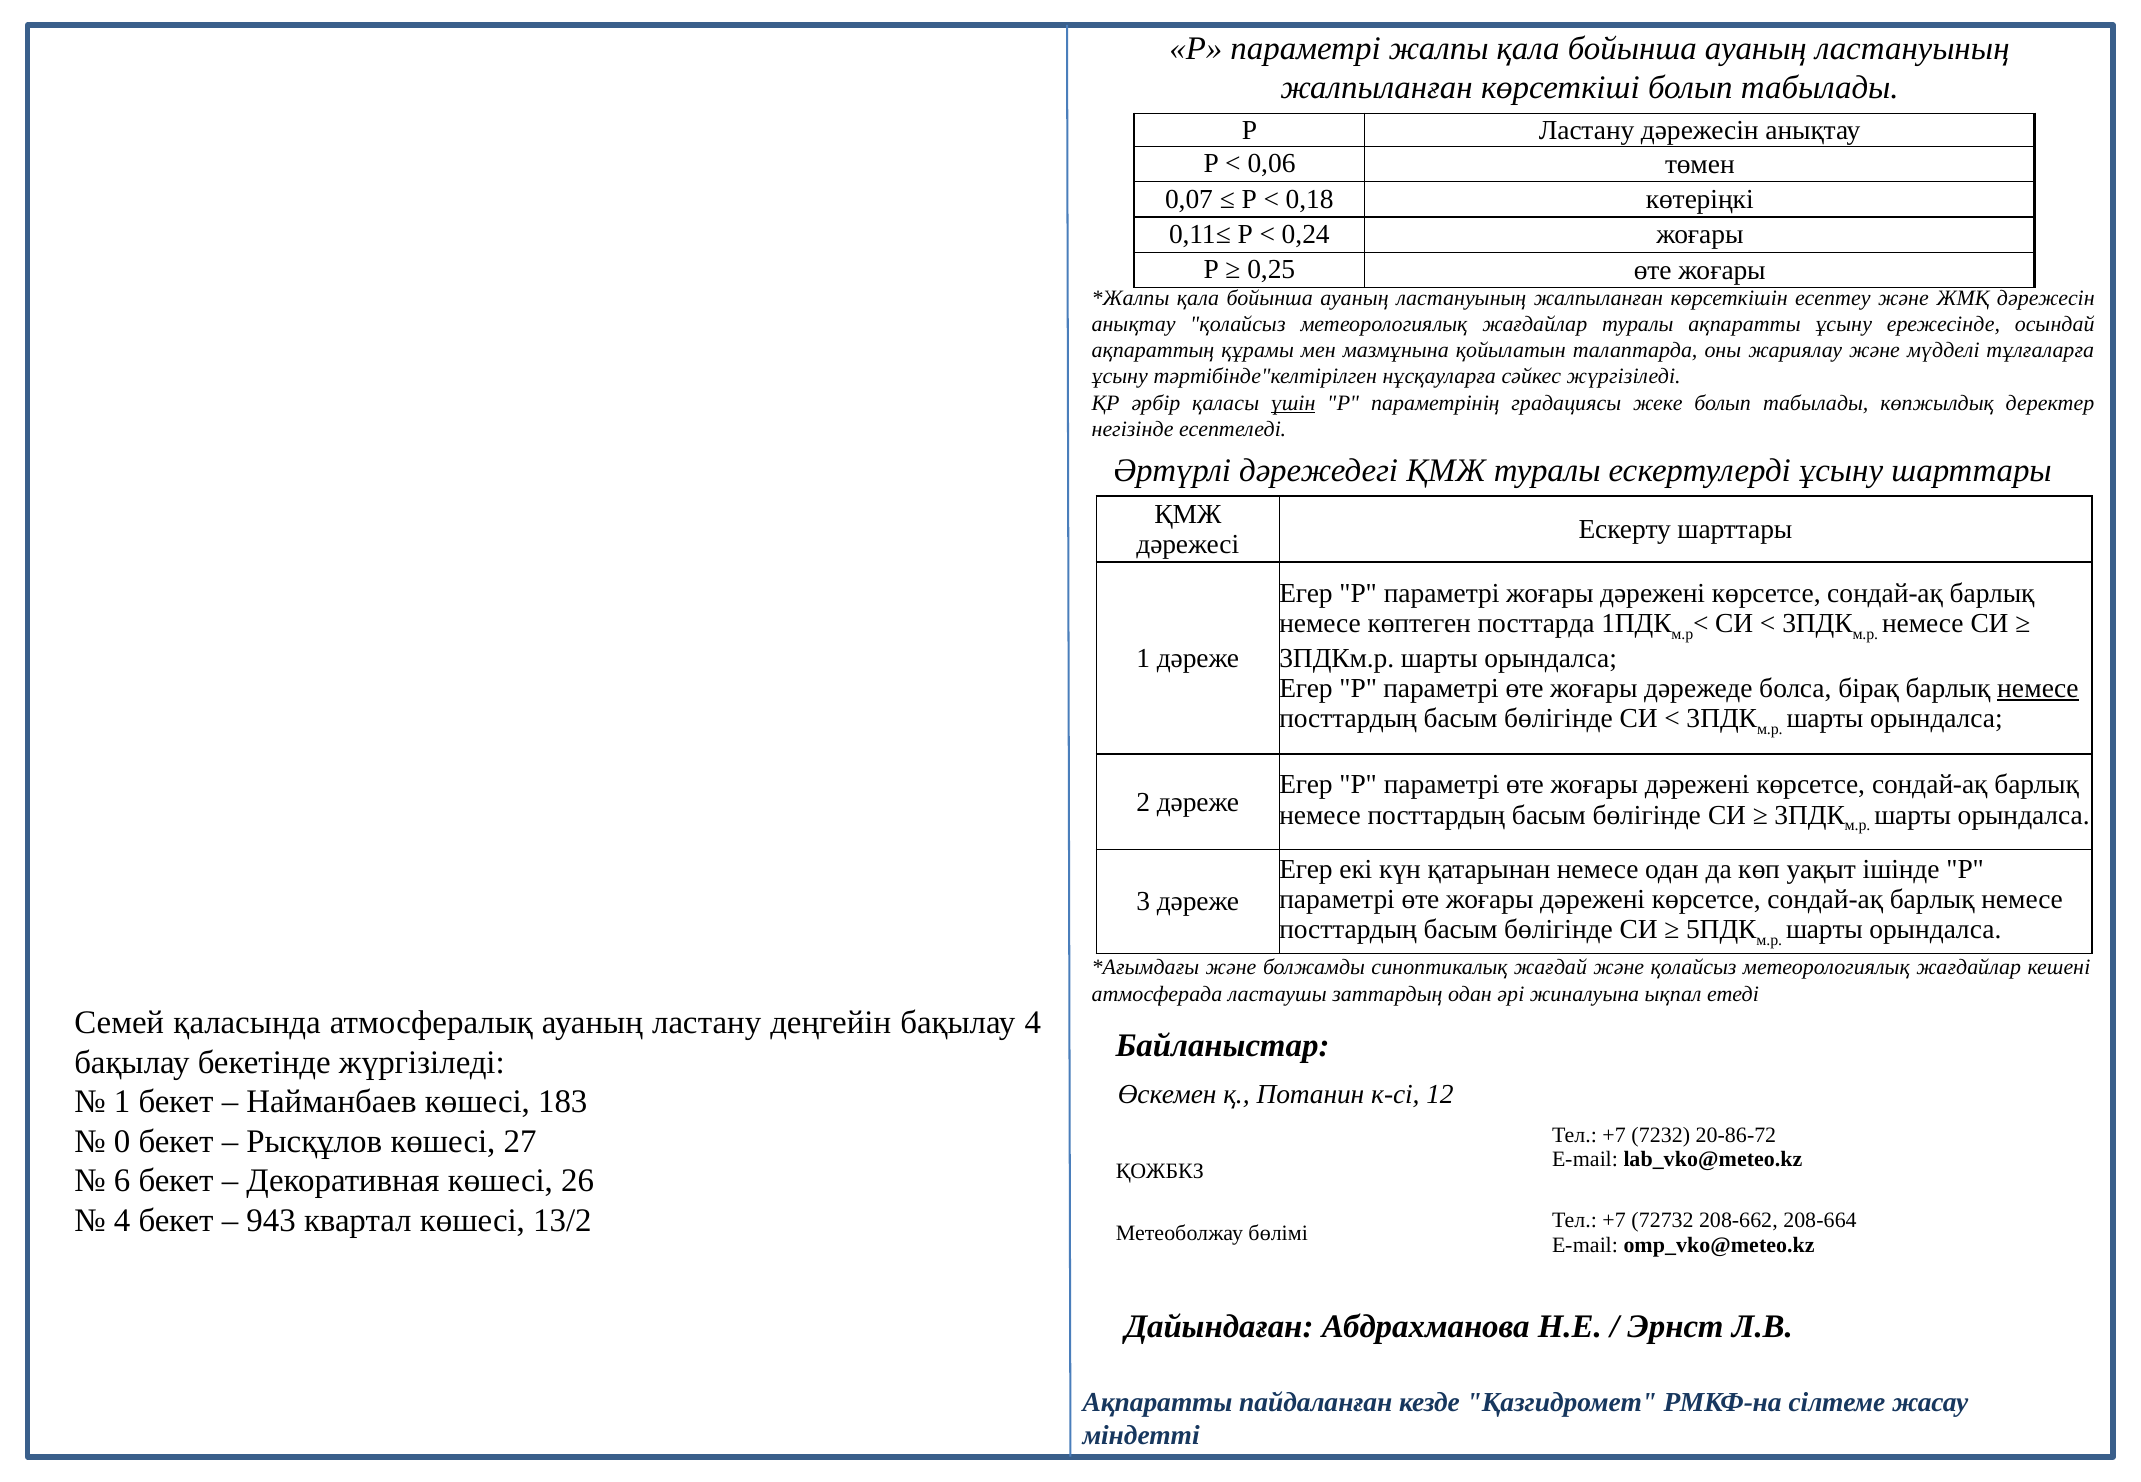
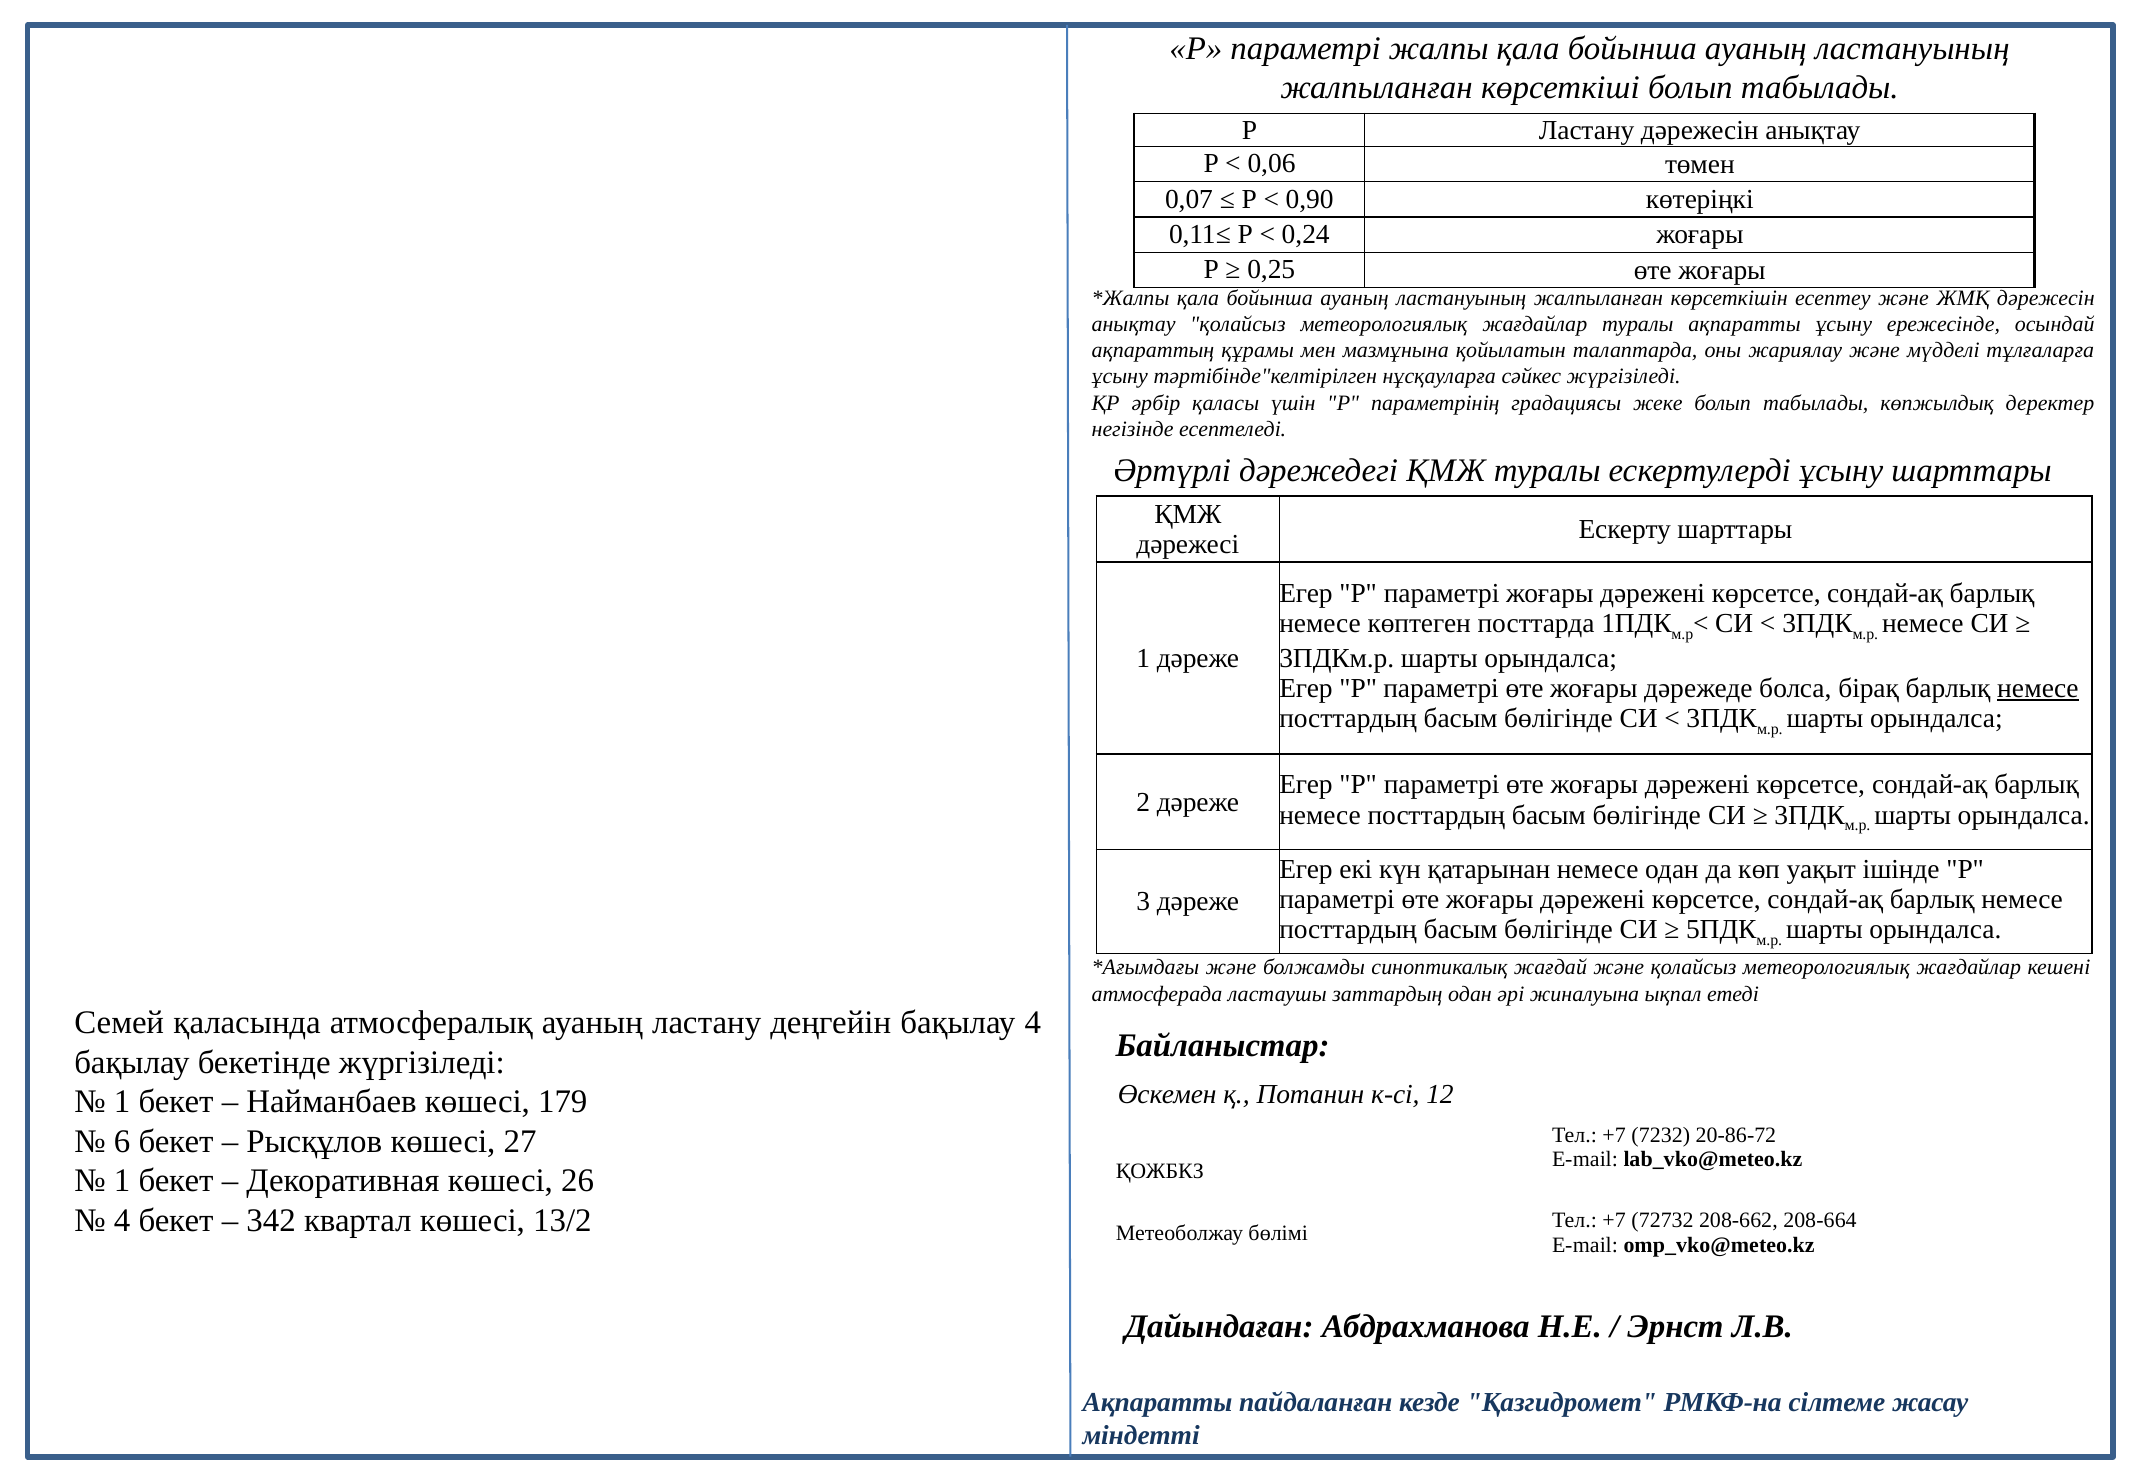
0,18: 0,18 -> 0,90 (1310, 199)
үшін underline: present -> none (1293, 403)
183: 183 -> 179 (563, 1102)
0: 0 -> 6 (122, 1142)
6: 6 -> 1 (122, 1181)
943: 943 -> 342 (271, 1221)
